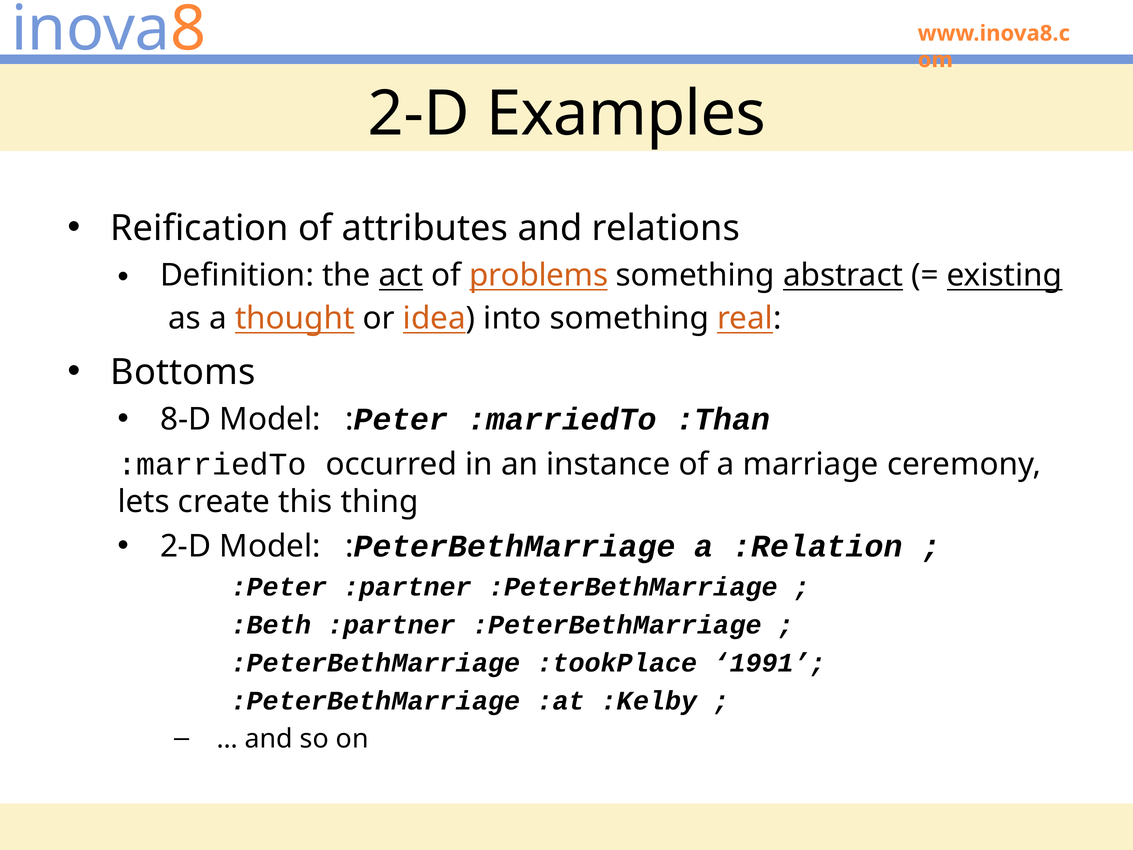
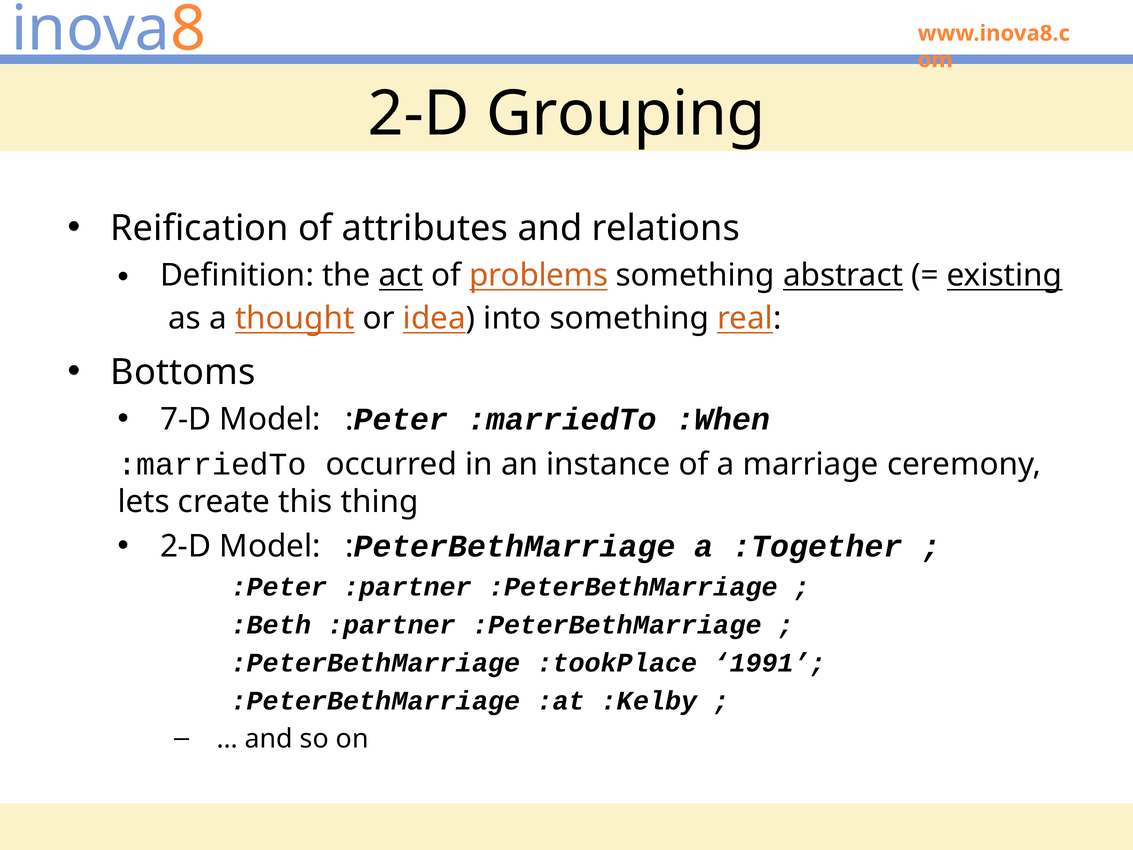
Examples: Examples -> Grouping (626, 114)
8-D: 8-D -> 7-D (186, 419)
:Than: :Than -> :When (723, 419)
:Relation: :Relation -> :Together (817, 546)
